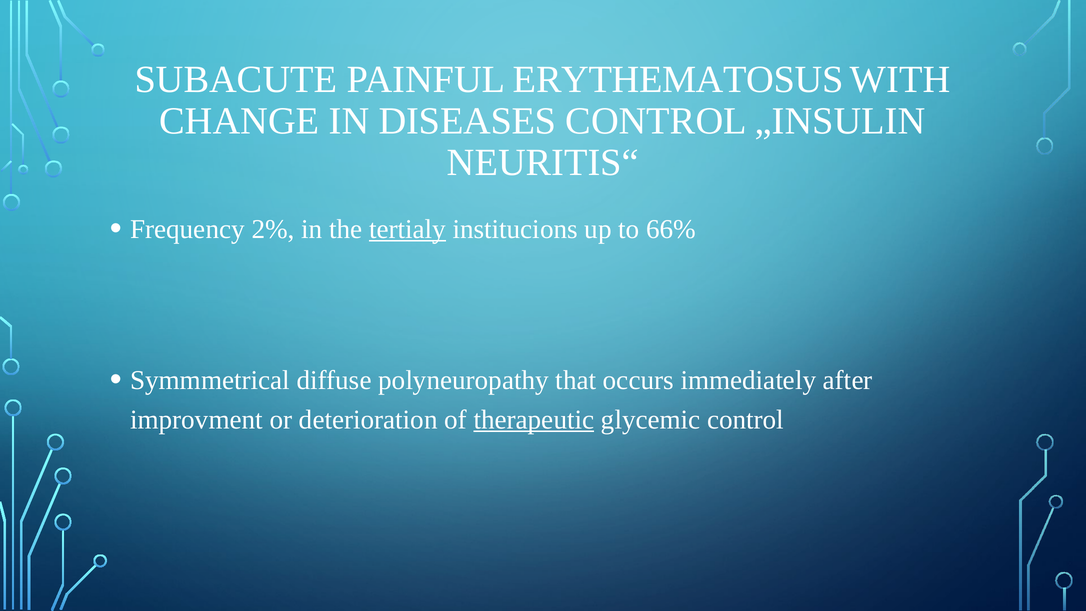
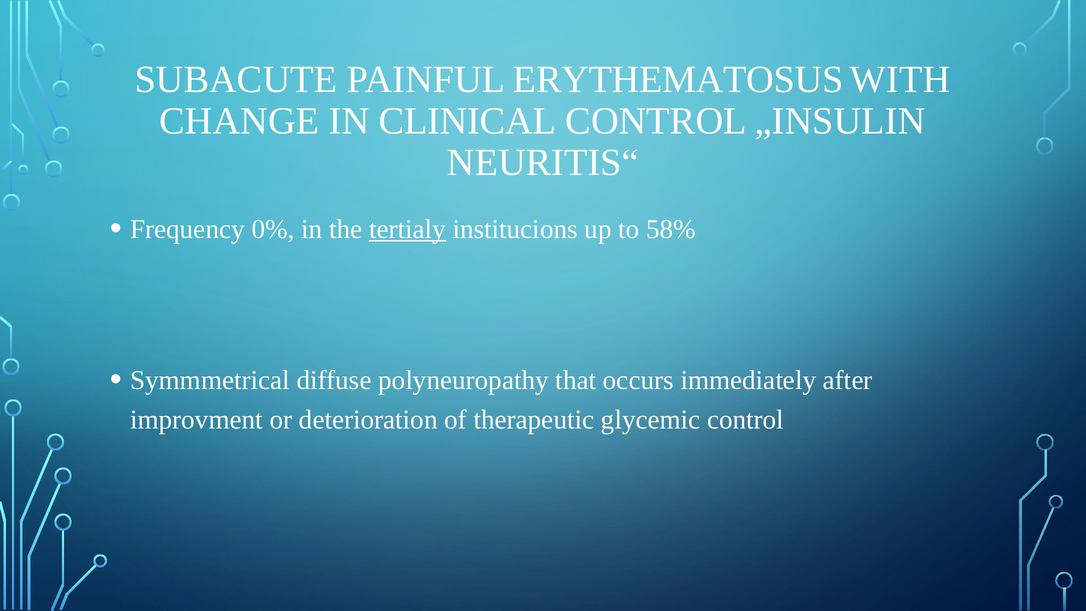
DISEASES: DISEASES -> CLINICAL (468, 121)
2%: 2% -> 0% (273, 229)
66%: 66% -> 58% (671, 229)
therapeutic underline: present -> none (534, 419)
